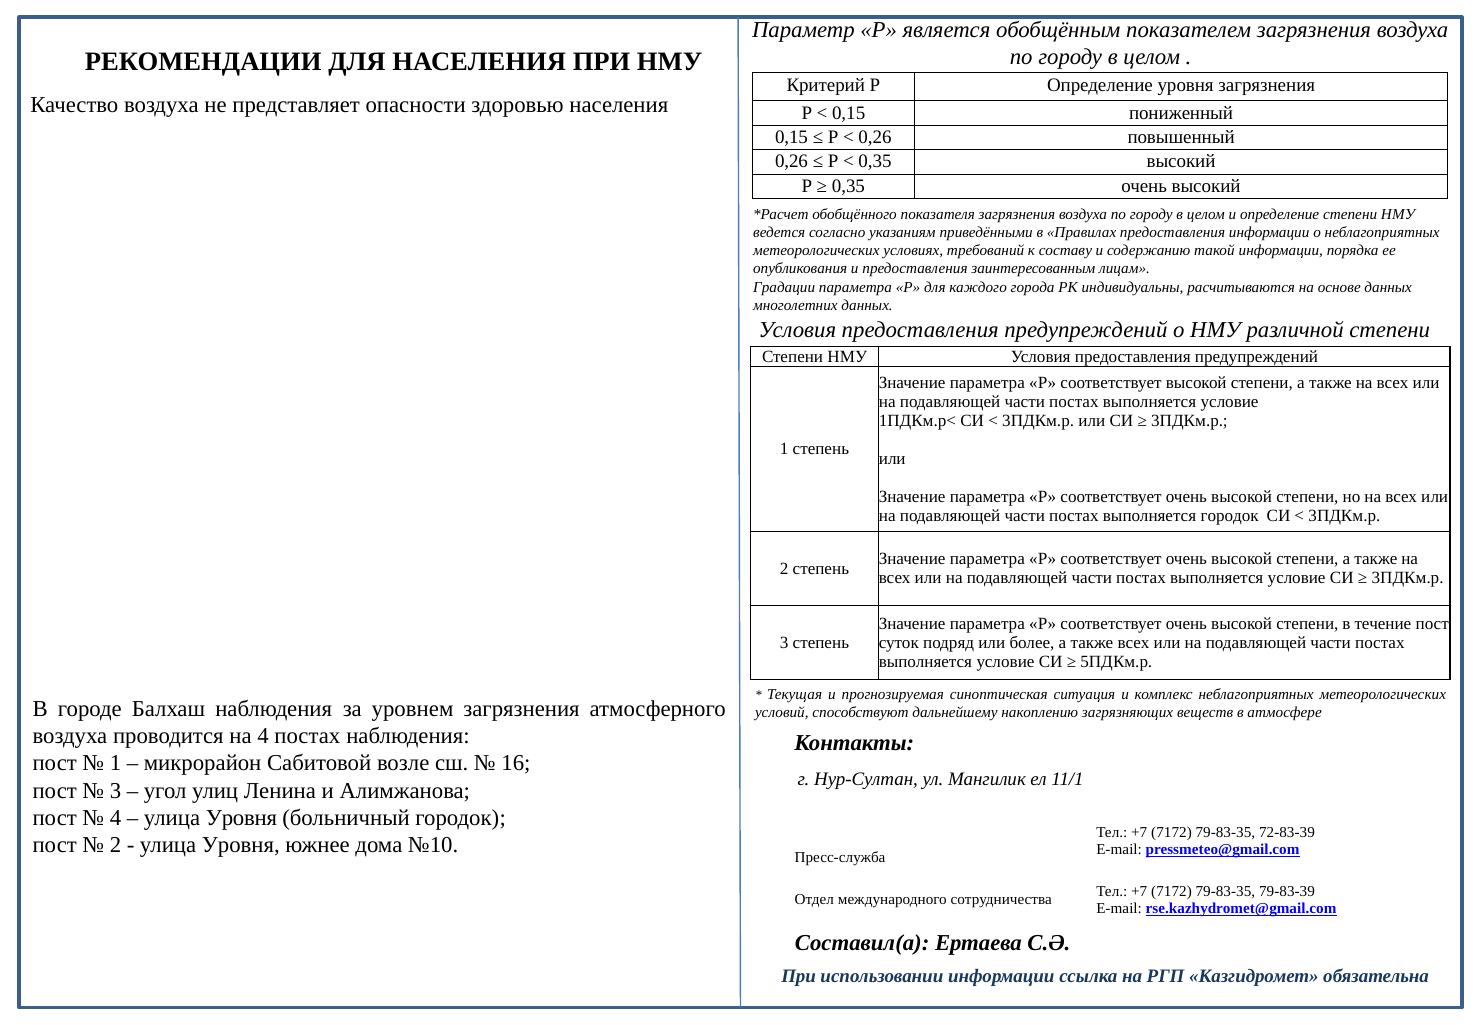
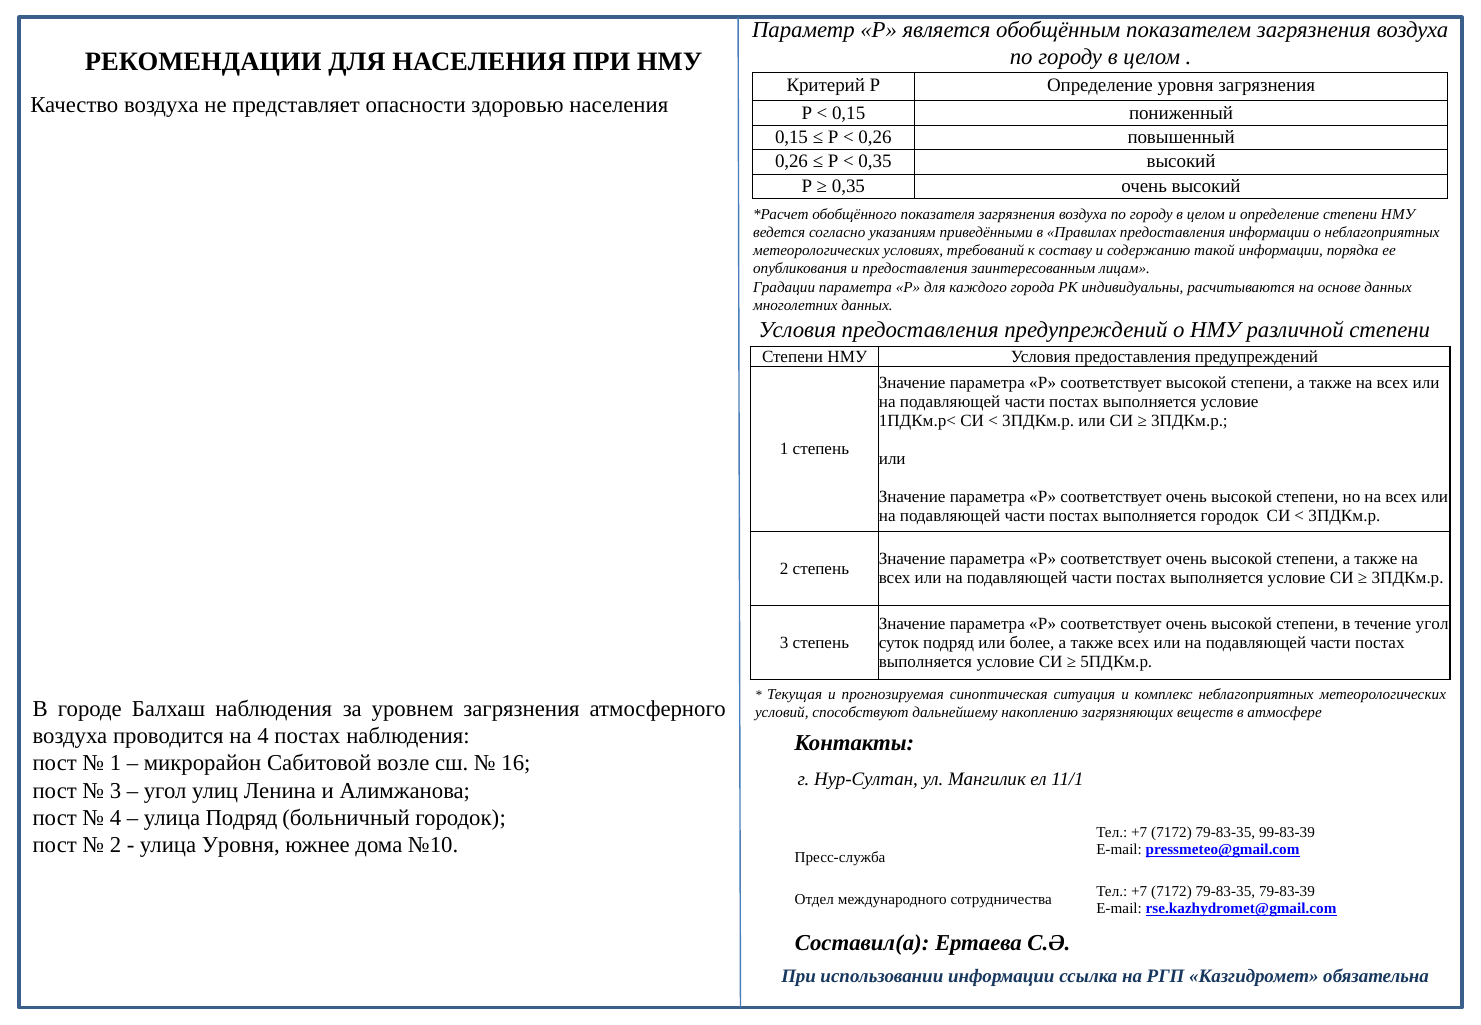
течение пост: пост -> угол (1432, 624)
Уровня: Уровня -> Подряд (241, 818)
72-83-39: 72-83-39 -> 99-83-39 (1287, 833)
